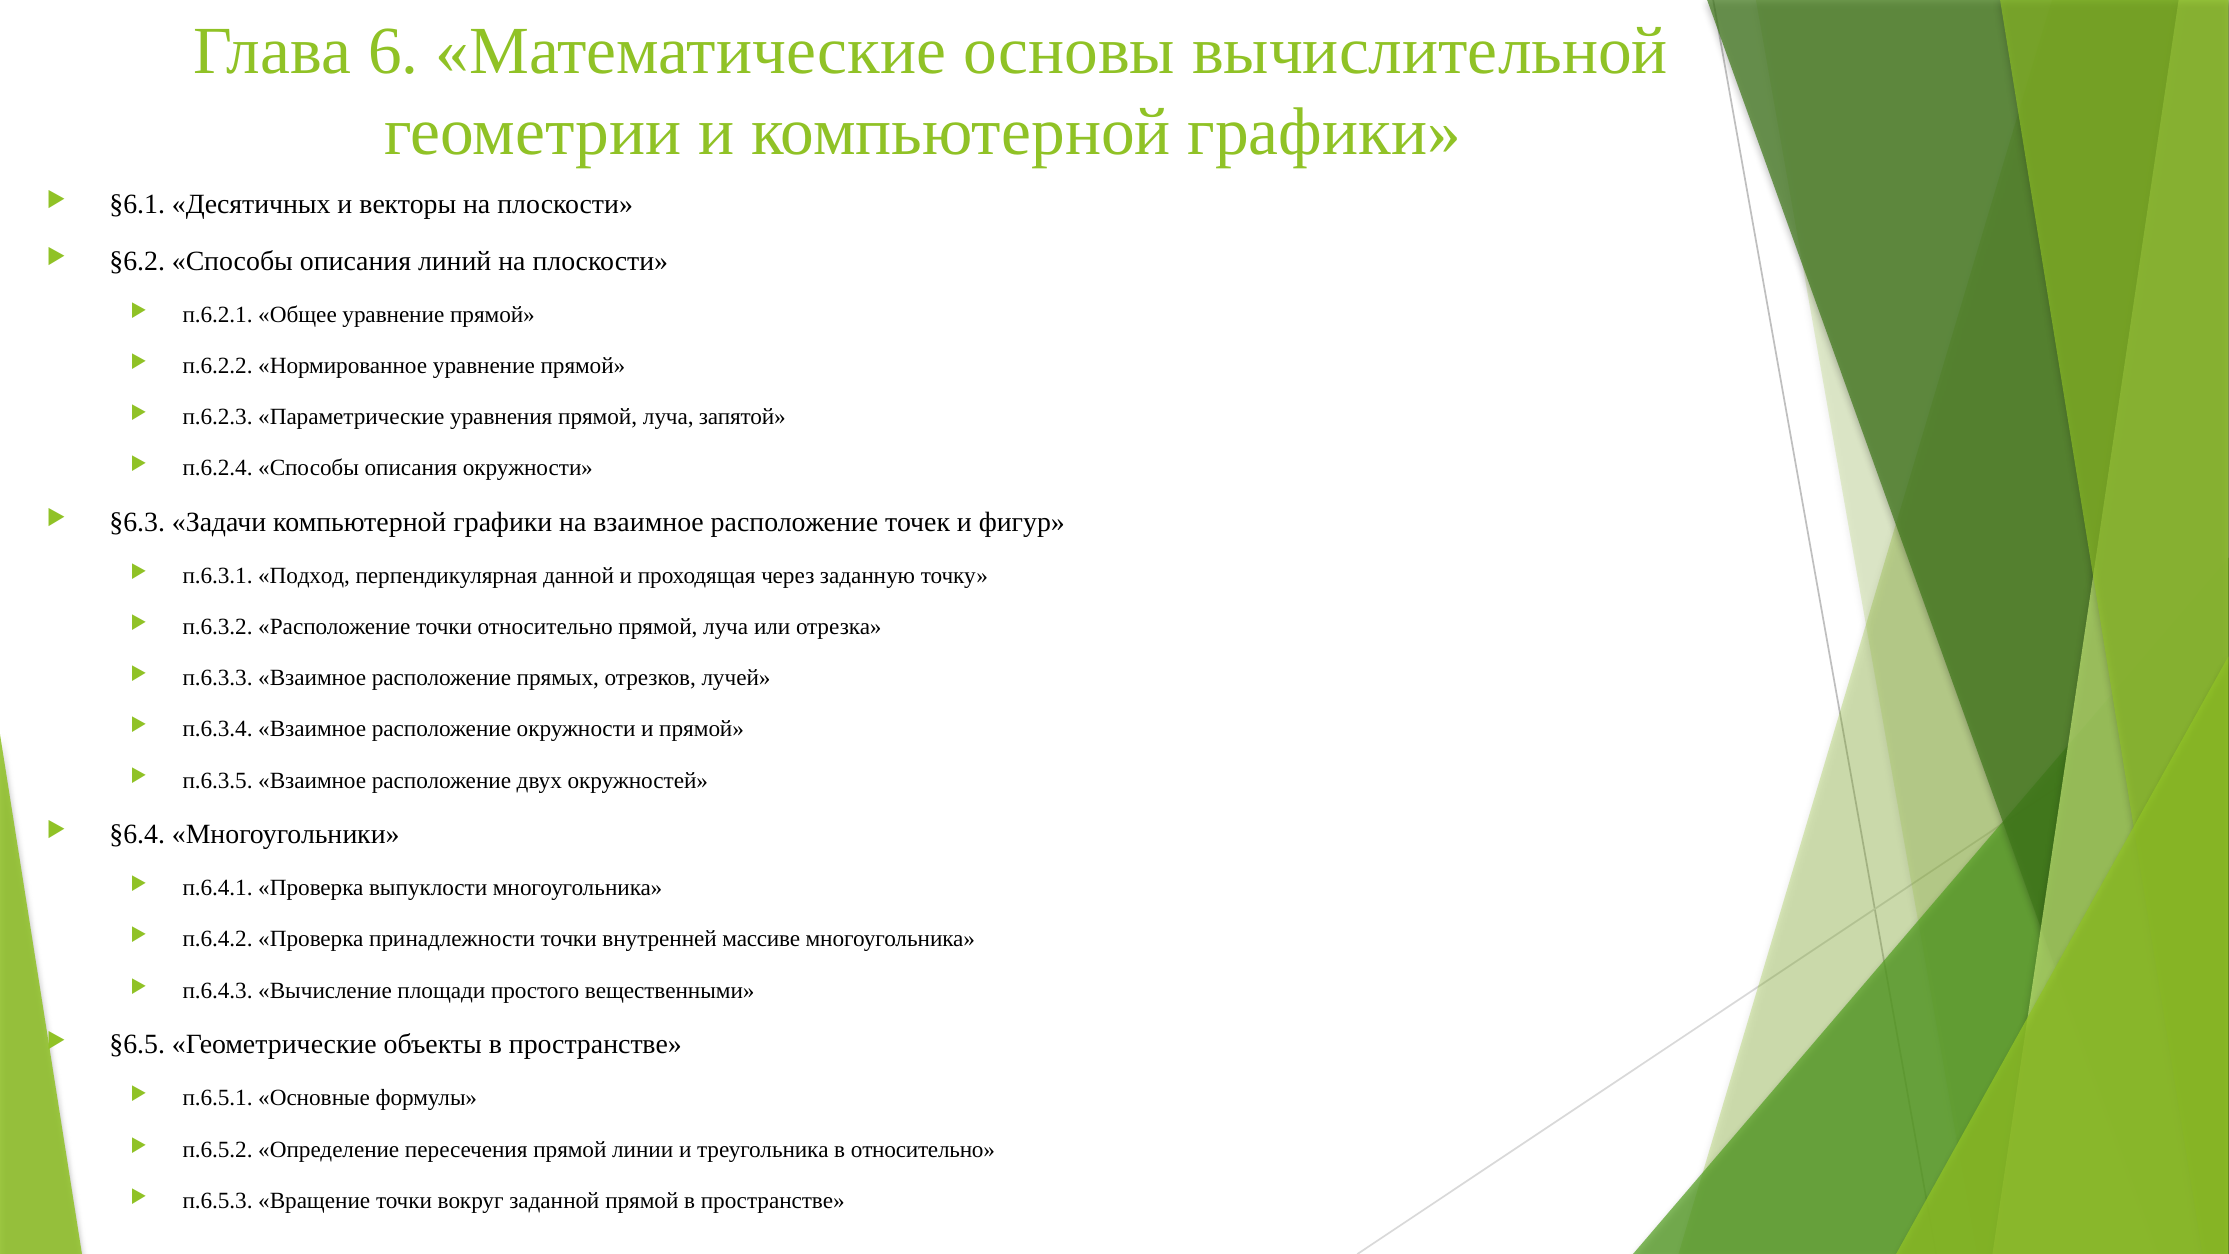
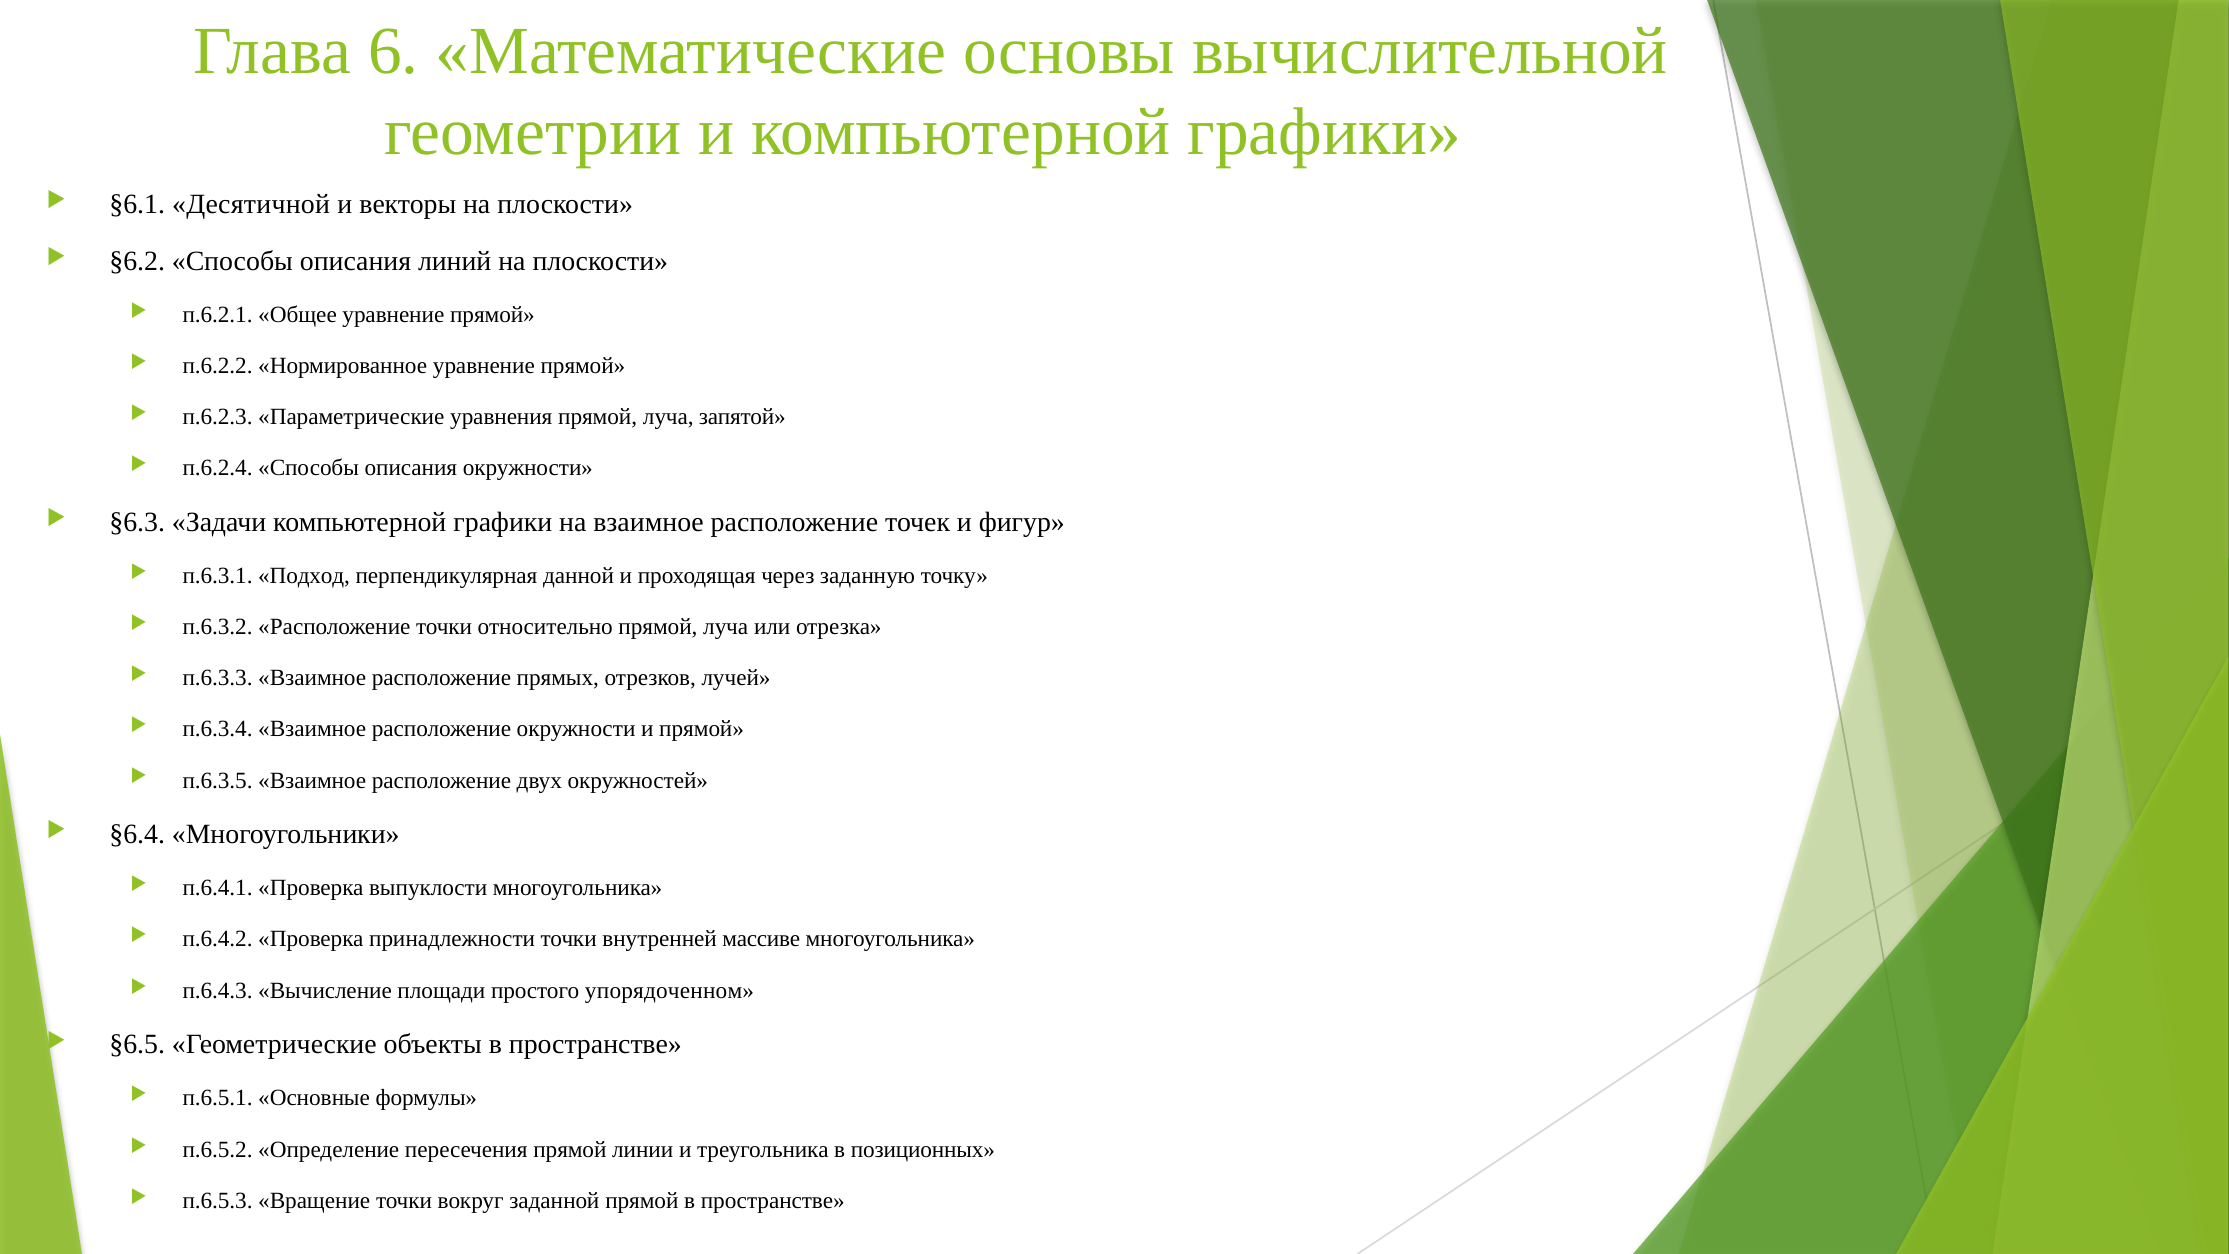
Десятичных: Десятичных -> Десятичной (251, 204)
вещественными: вещественными -> упорядоченном (670, 990)
в относительно: относительно -> позиционных (923, 1149)
